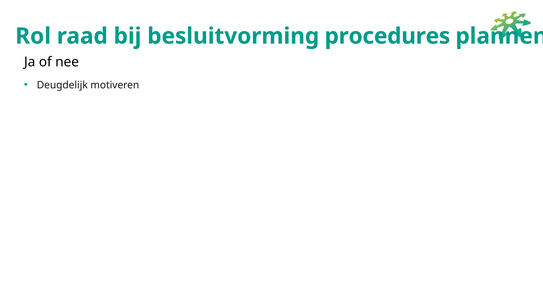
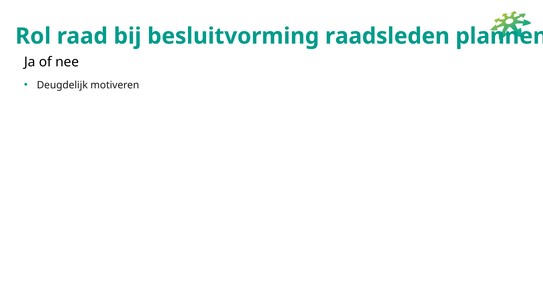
procedures: procedures -> raadsleden (387, 36)
